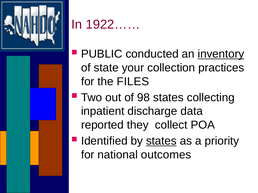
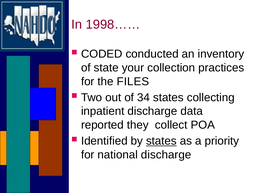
1922……: 1922…… -> 1998…… (113, 25)
PUBLIC: PUBLIC -> CODED (102, 54)
inventory underline: present -> none (221, 54)
98: 98 -> 34 (144, 98)
national outcomes: outcomes -> discharge (166, 155)
